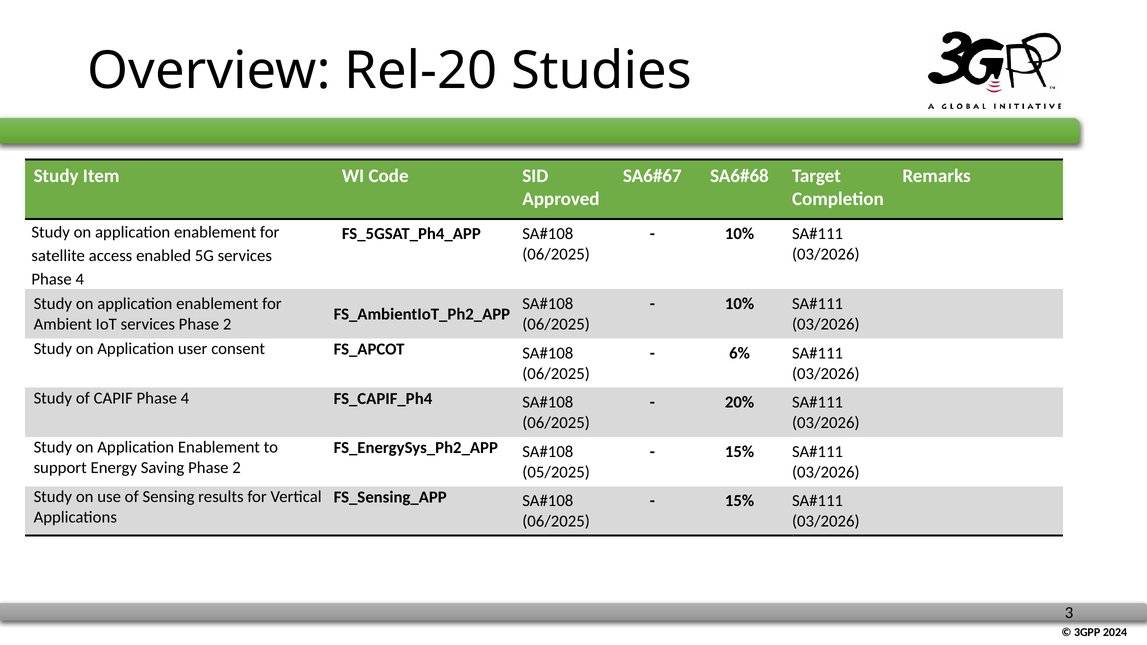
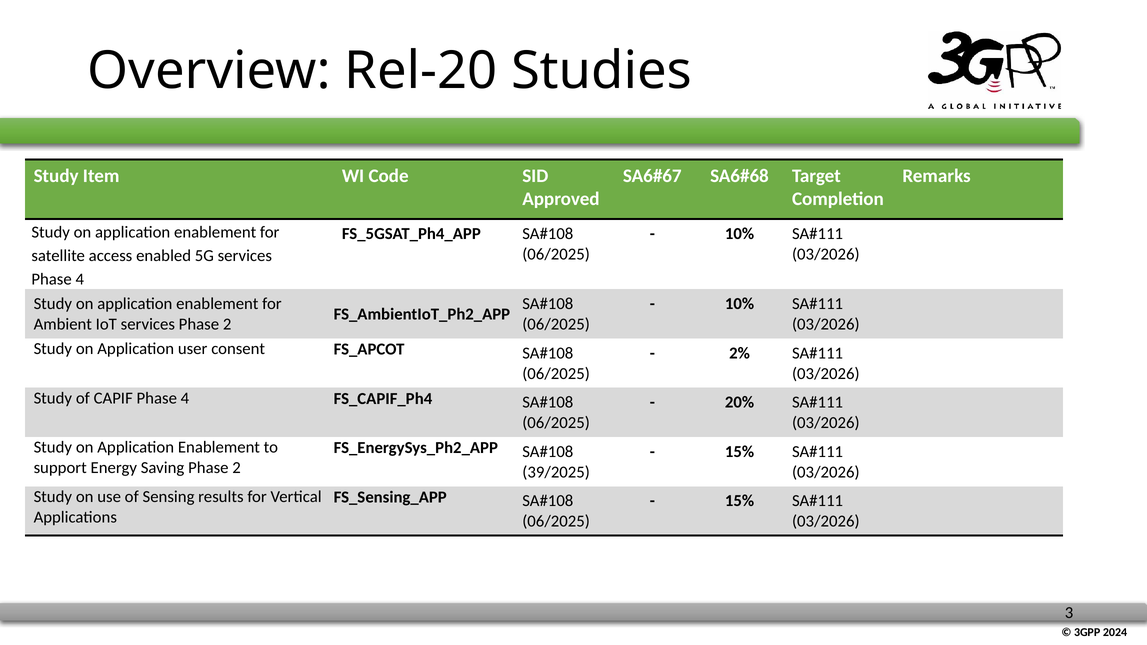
6%: 6% -> 2% (740, 353)
05/2025: 05/2025 -> 39/2025 (556, 472)
